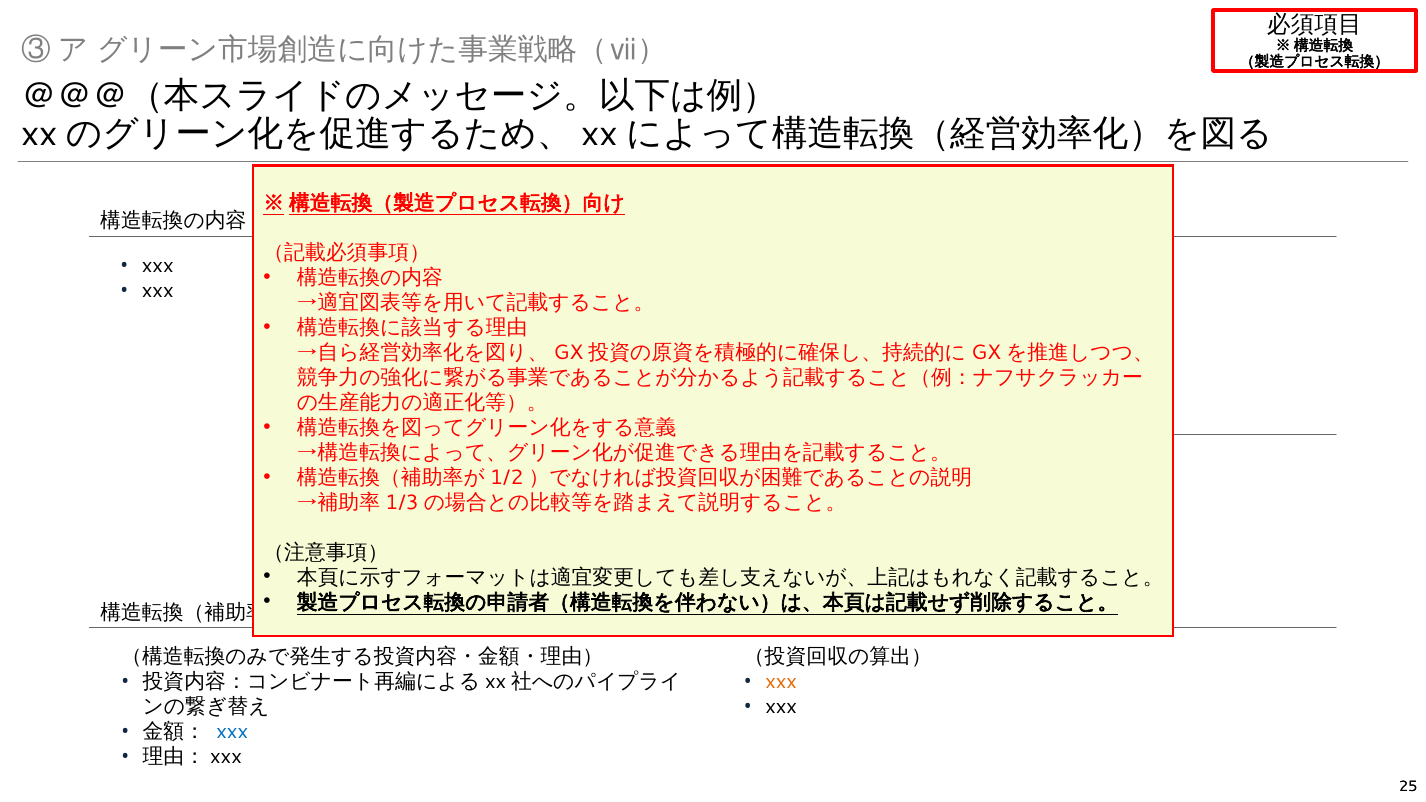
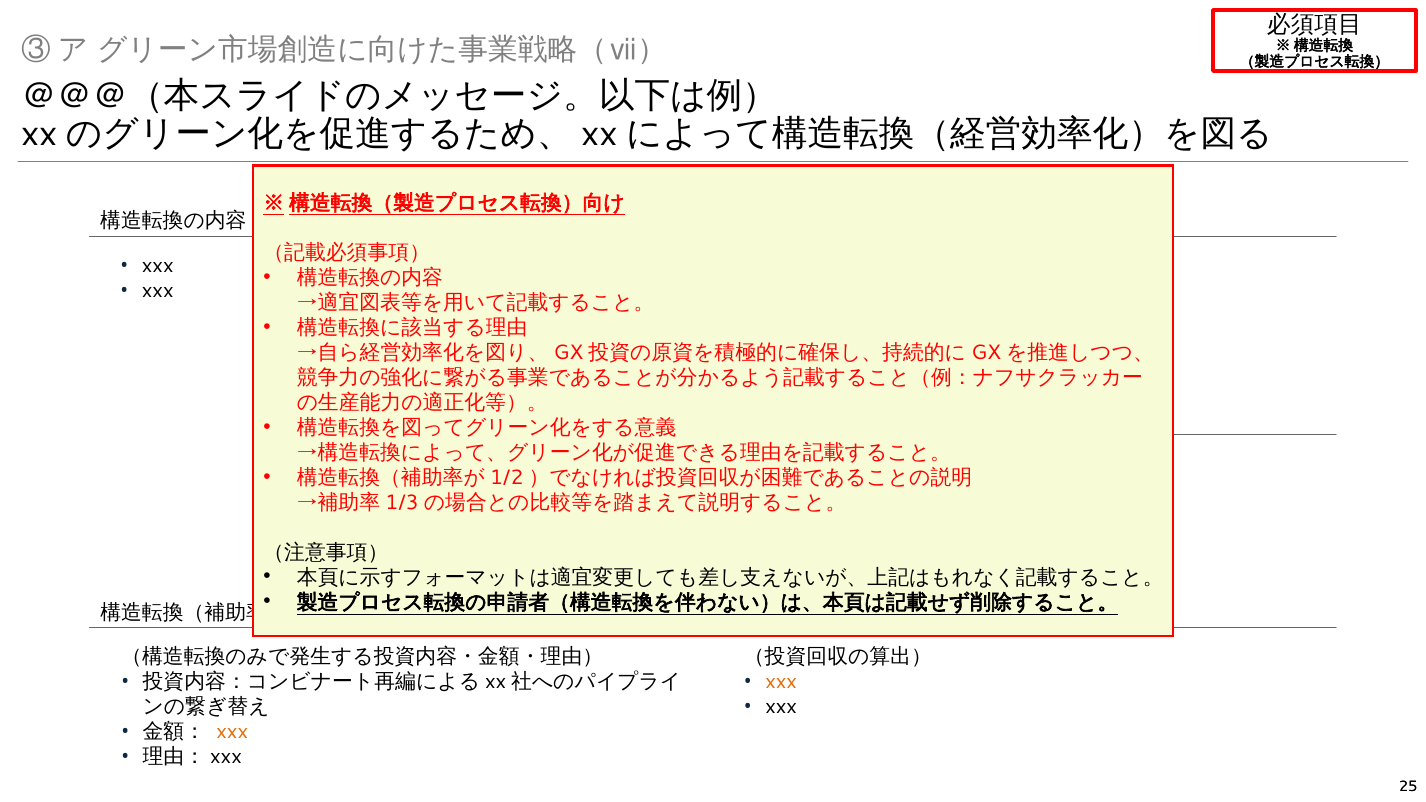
xxx colour: blue -> orange (232, 732)
